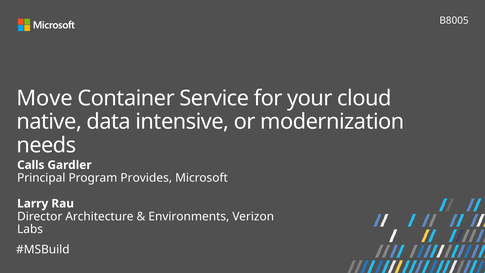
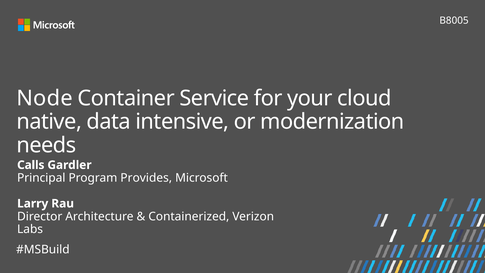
Move: Move -> Node (45, 98)
Environments: Environments -> Containerized (189, 216)
